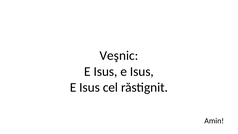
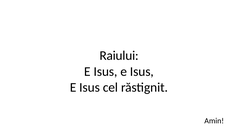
Veşnic: Veşnic -> Raiului (119, 56)
